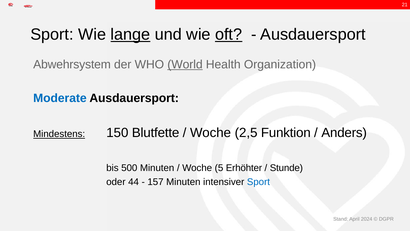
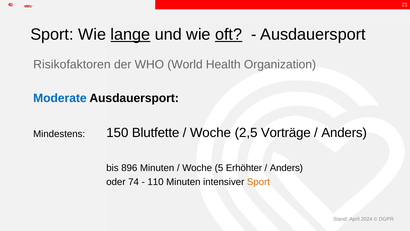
Abwehrsystem: Abwehrsystem -> Risikofaktoren (72, 64)
World underline: present -> none (185, 64)
Mindestens underline: present -> none (59, 134)
Funktion: Funktion -> Vorträge (286, 133)
500: 500 -> 896 (129, 168)
Stunde: Stunde -> Anders (286, 168)
44: 44 -> 74 (134, 182)
157: 157 -> 110 (155, 182)
Sport colour: blue -> orange (258, 182)
